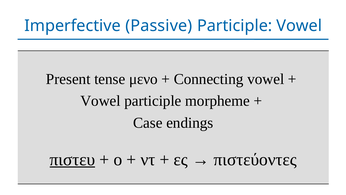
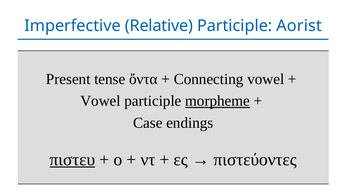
Passive: Passive -> Relative (159, 26)
Participle Vowel: Vowel -> Aorist (299, 26)
μενο: μενο -> ὄντα (143, 79)
morpheme underline: none -> present (218, 101)
